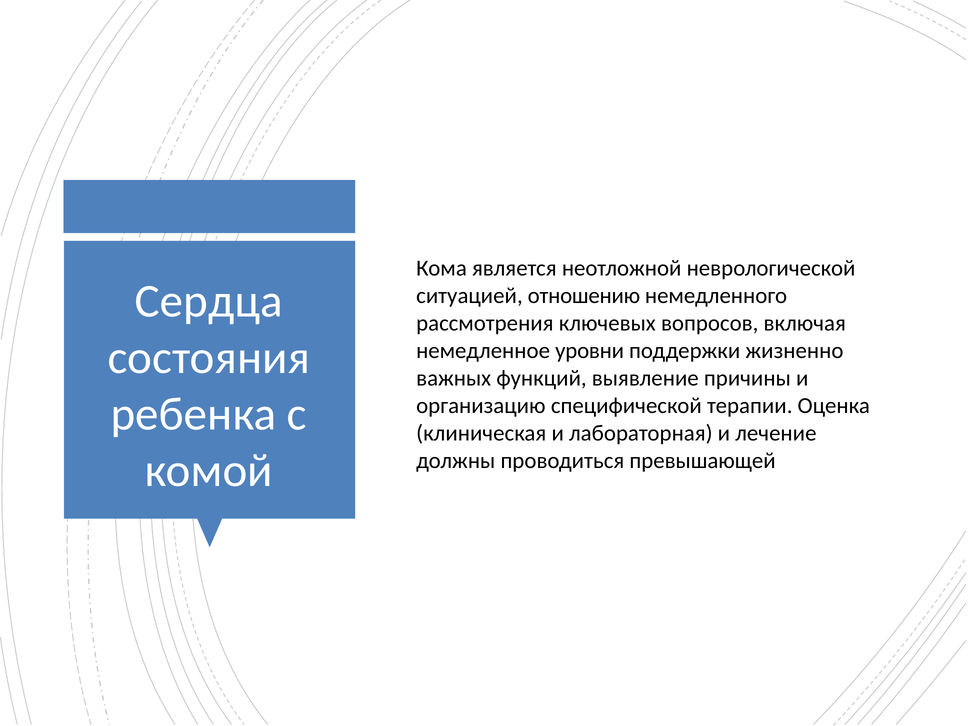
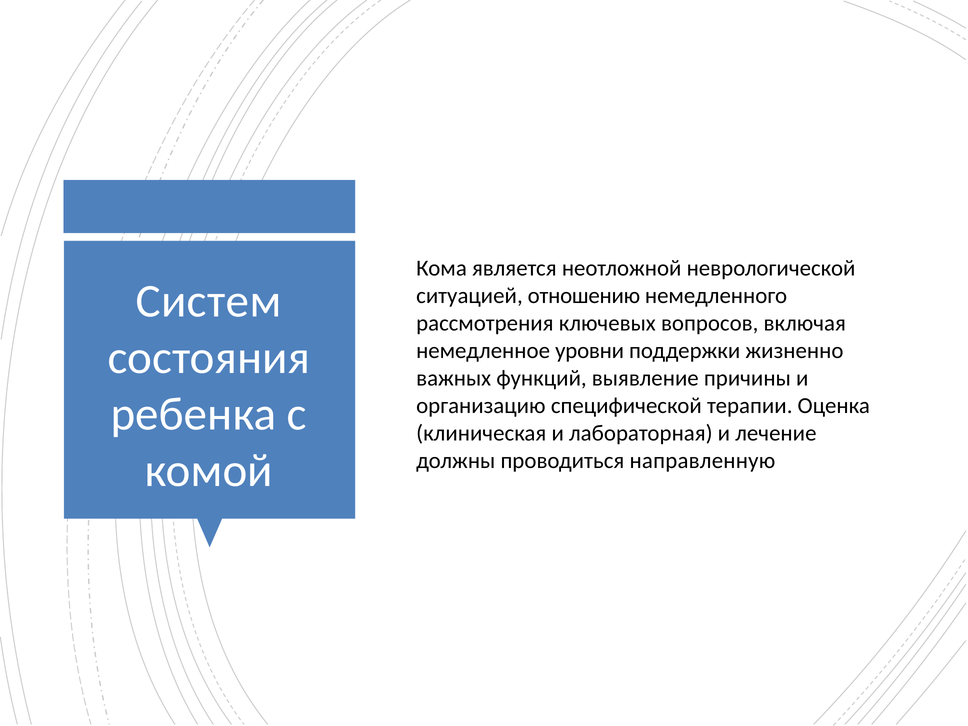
Сердца: Сердца -> Систем (209, 301)
превышающей: превышающей -> направленную (702, 461)
